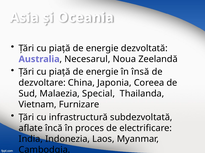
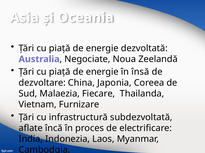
Necesarul: Necesarul -> Negociate (87, 59)
Special: Special -> Fiecare (99, 94)
